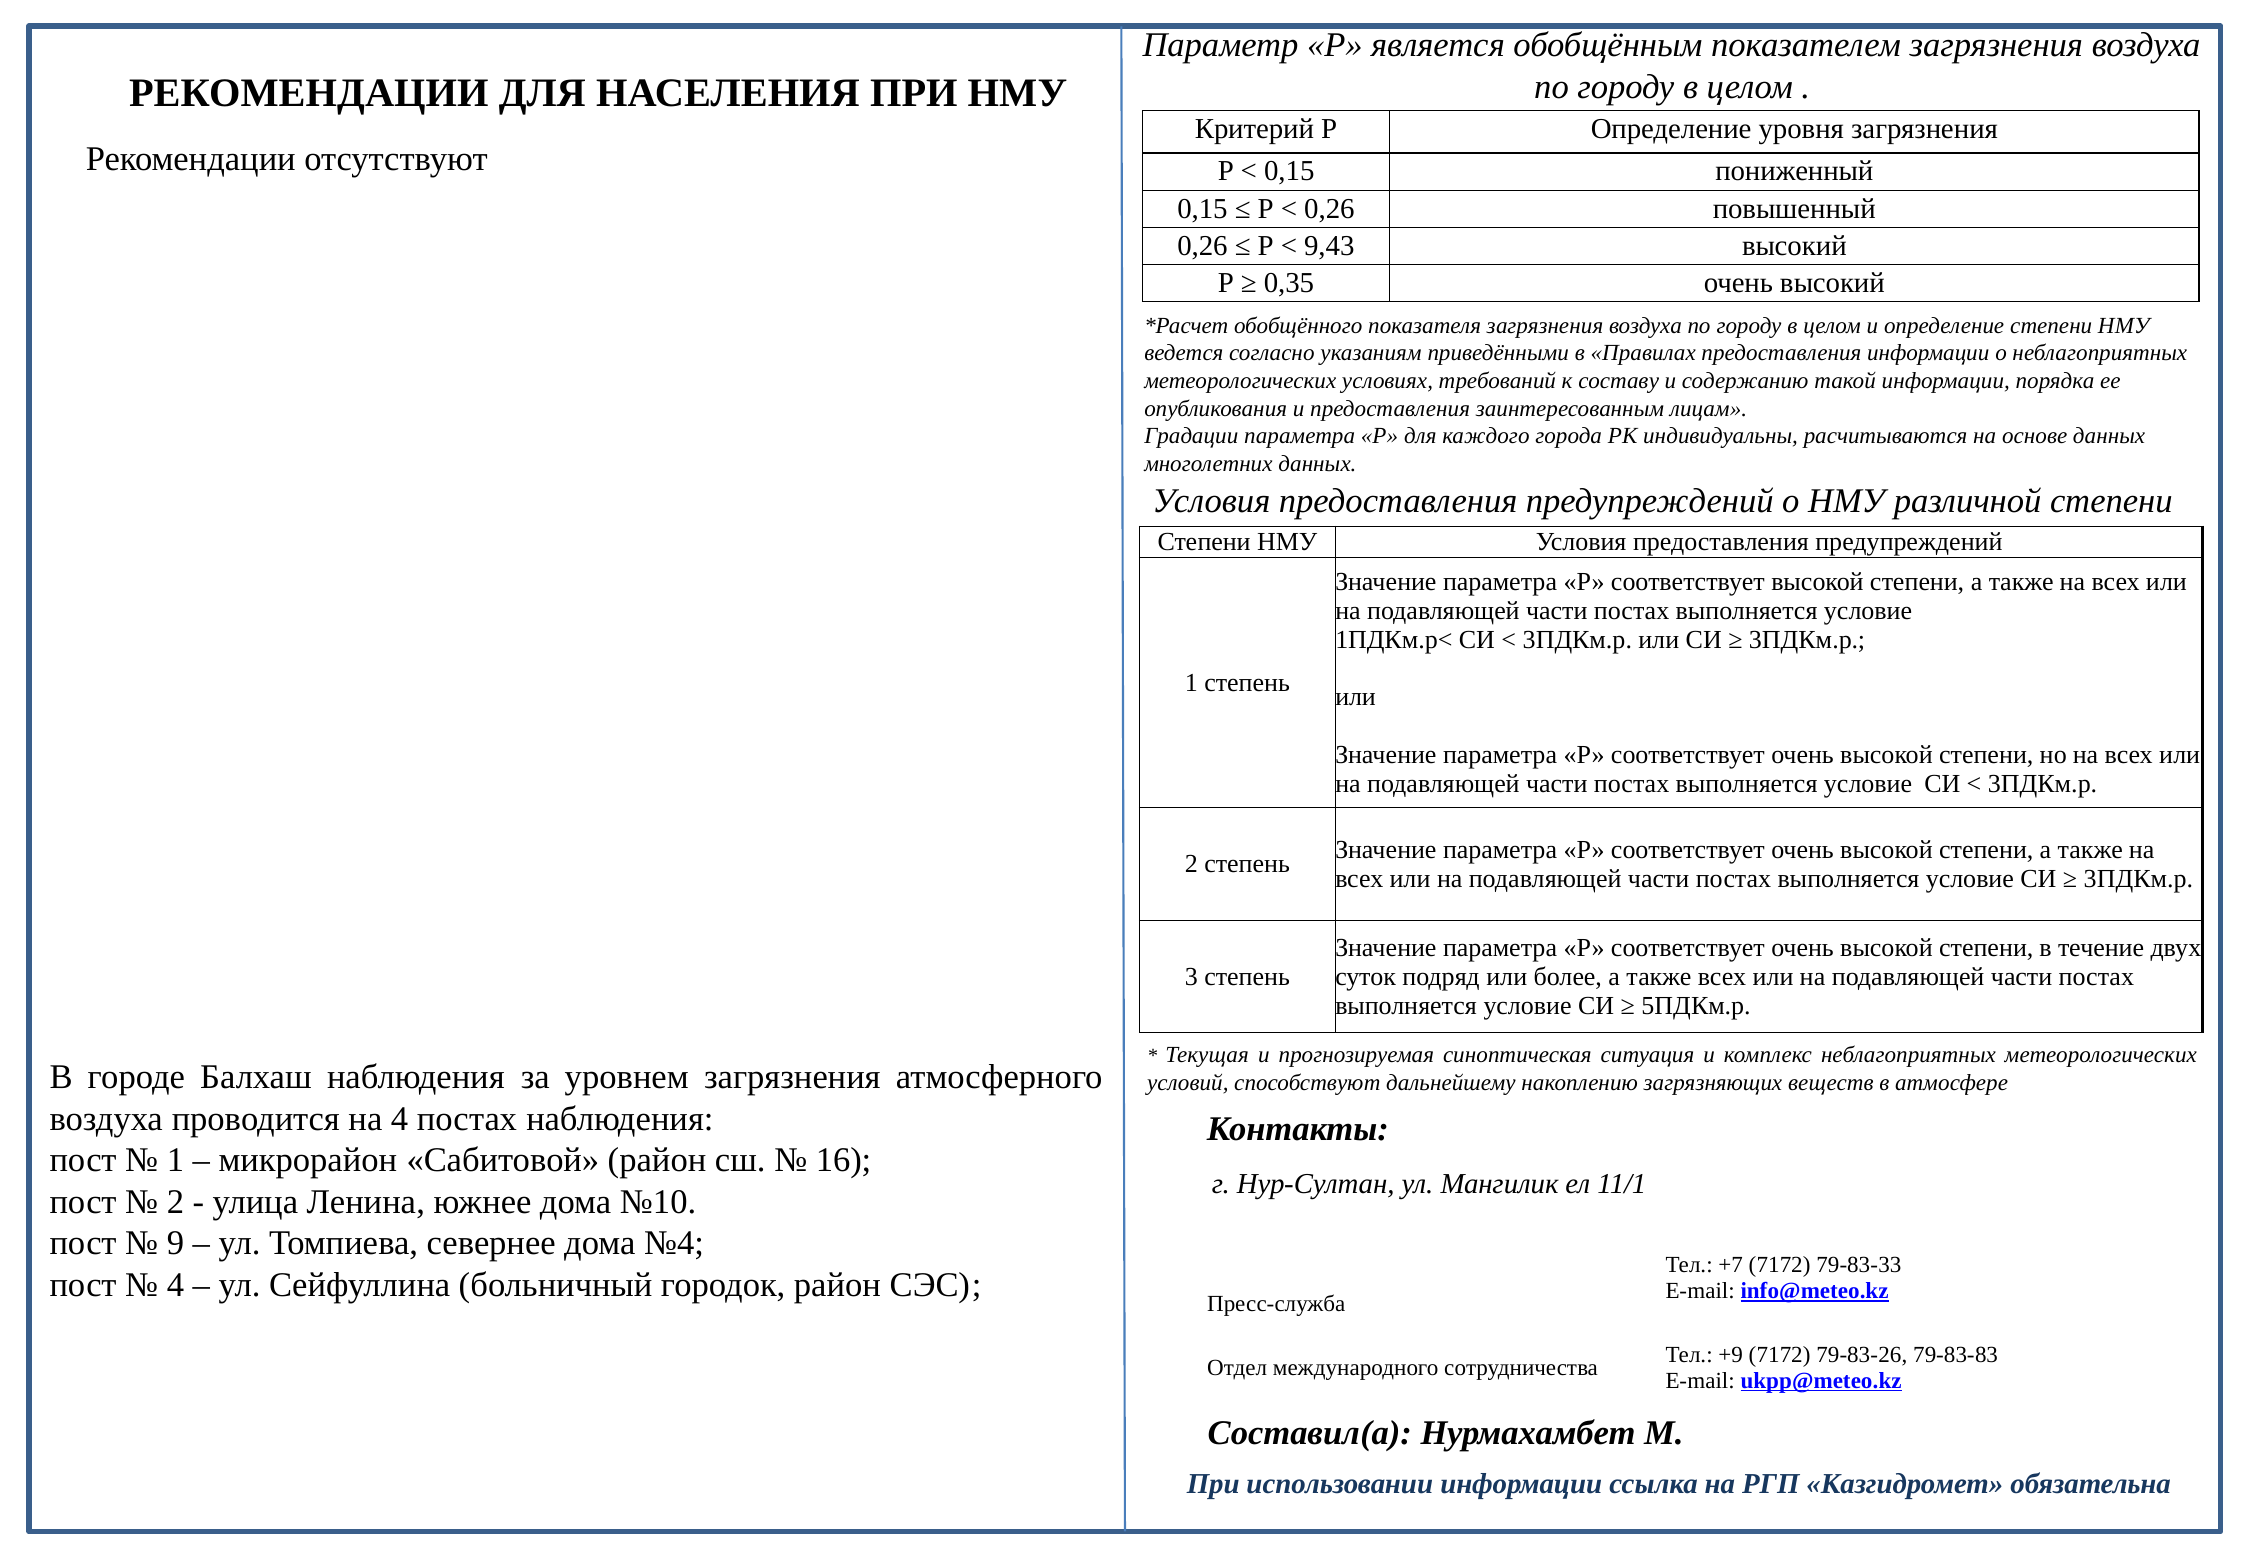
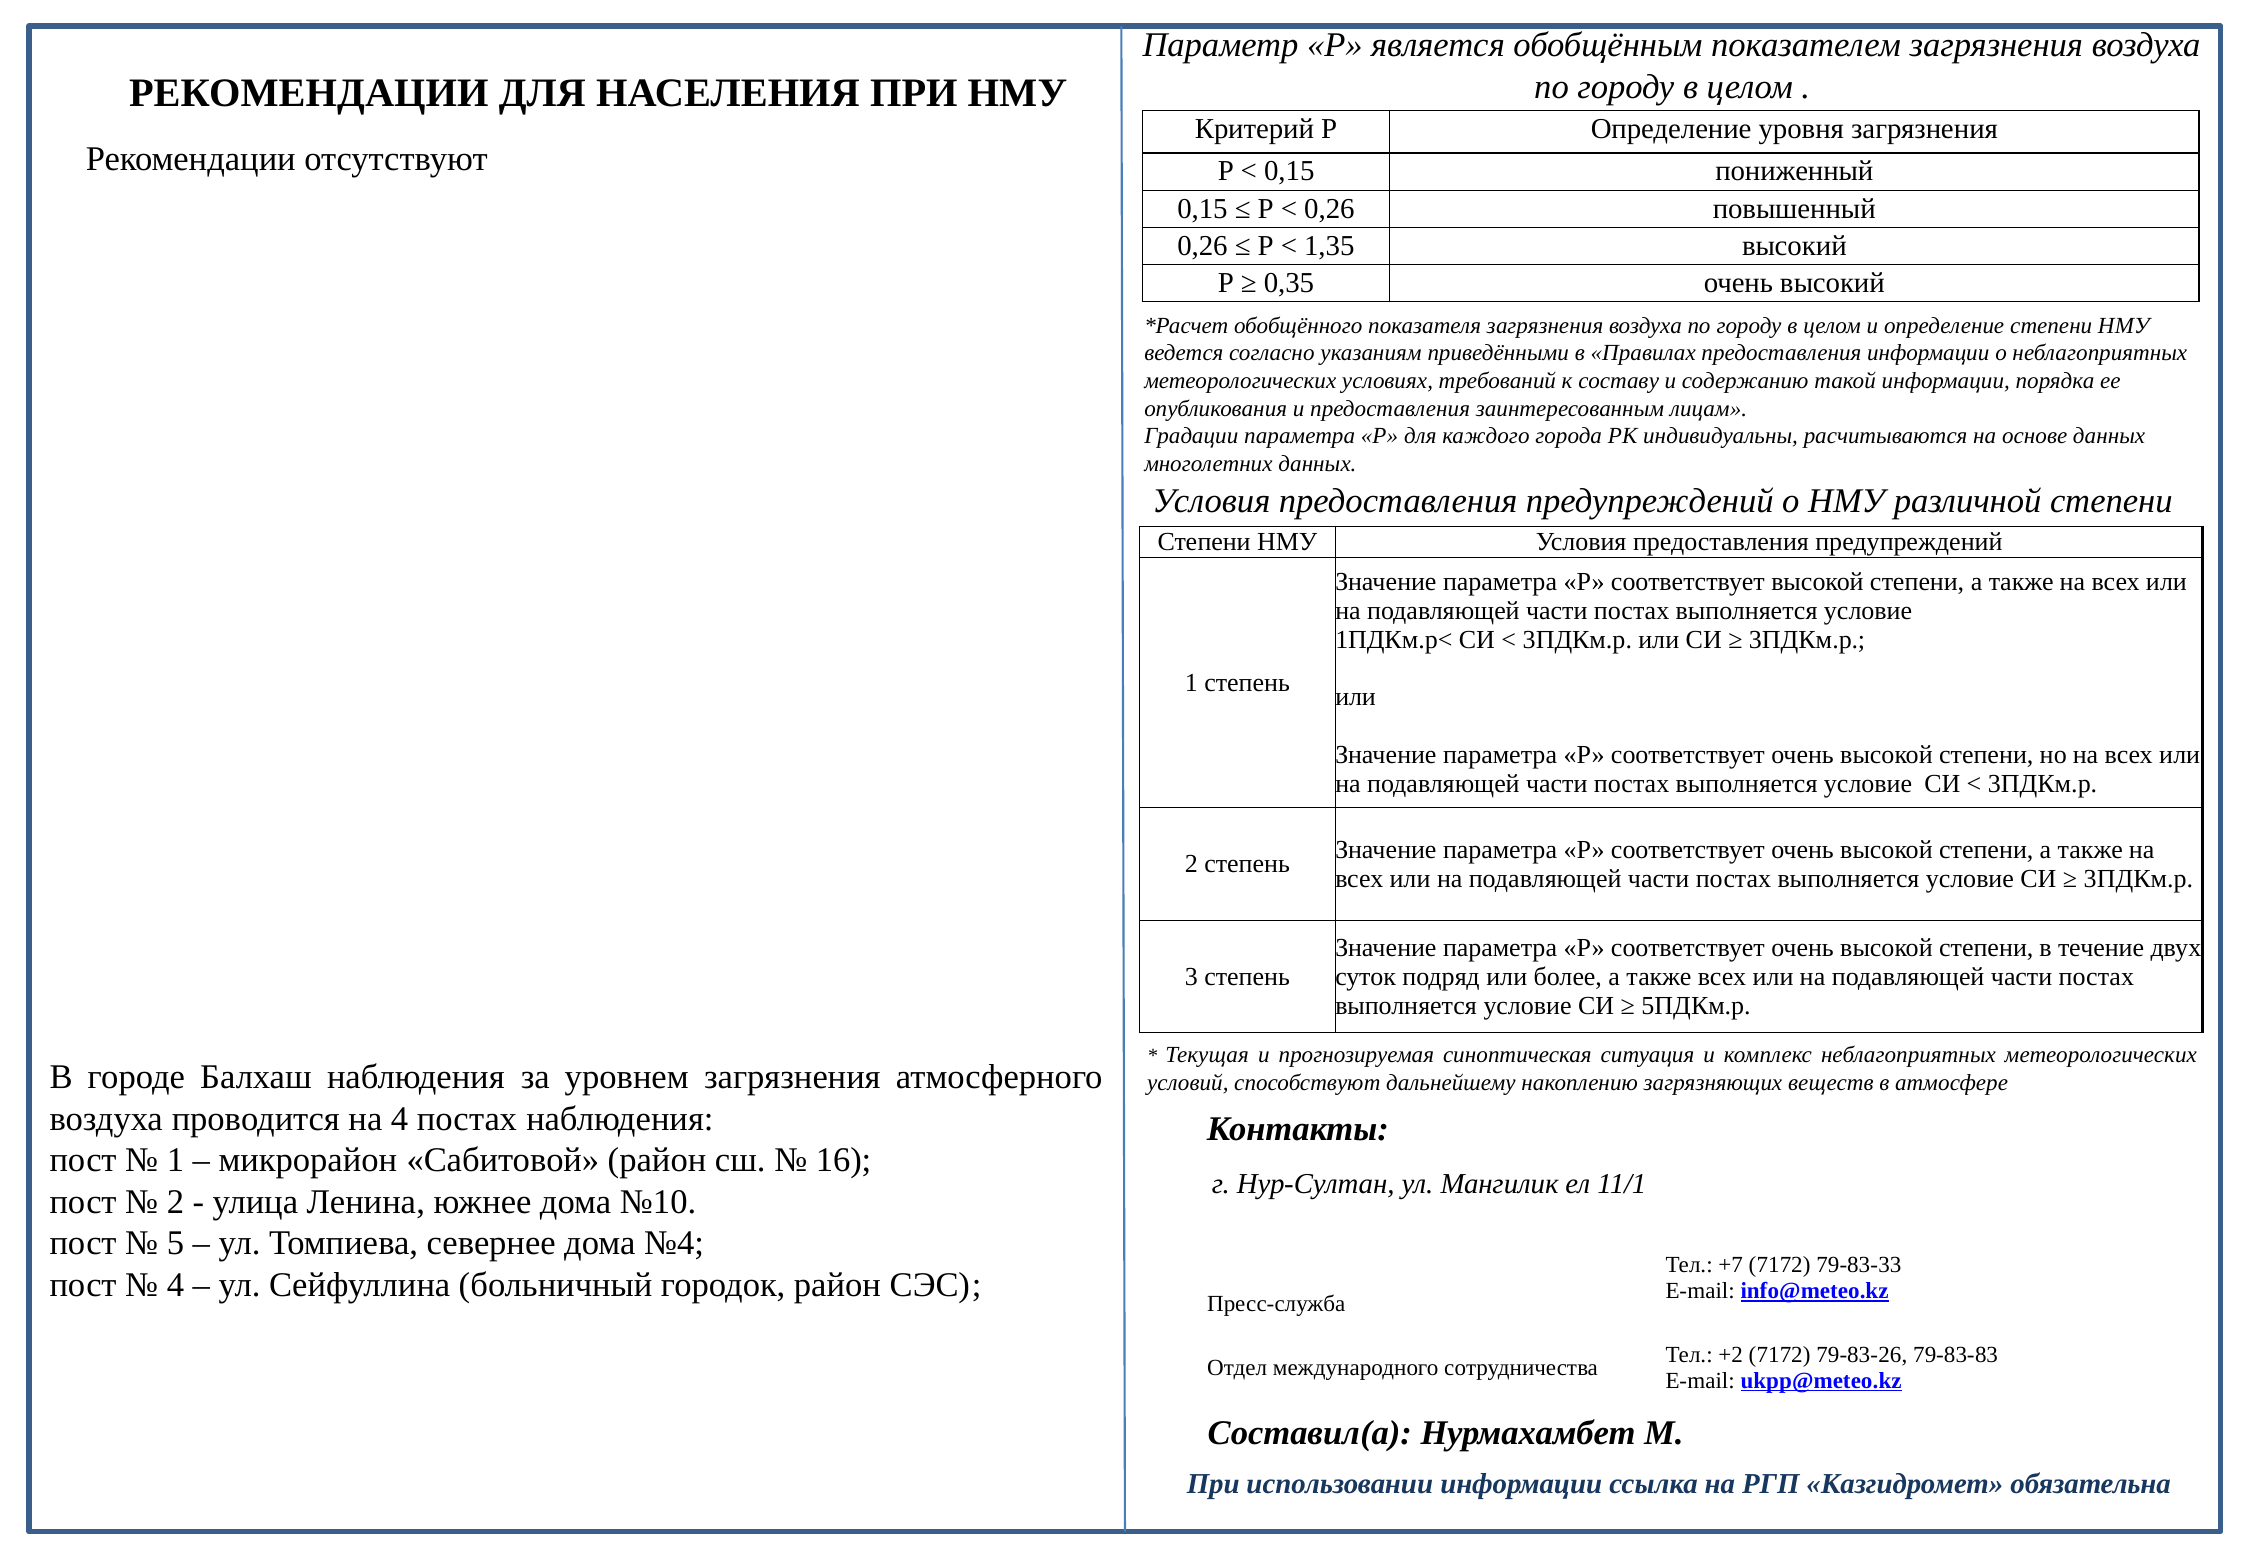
9,43: 9,43 -> 1,35 (1329, 246)
9: 9 -> 5 (175, 1243)
+9: +9 -> +2 (1731, 1355)
